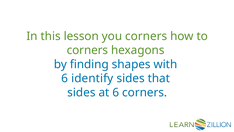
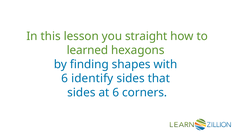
you corners: corners -> straight (146, 36)
corners: corners -> learned (87, 50)
